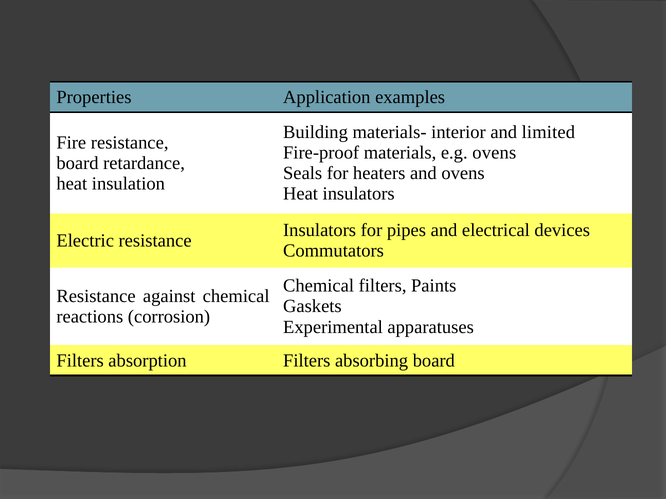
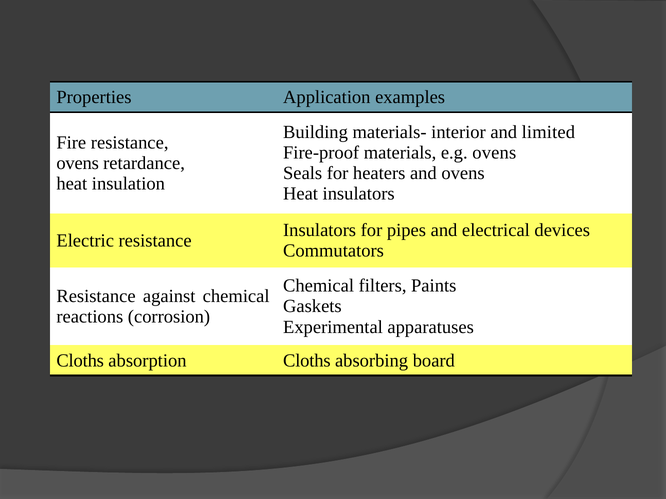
board: board -> ovens (78, 163)
Filters: Filters -> Cloths (80, 361)
absorption Filters: Filters -> Cloths (307, 361)
